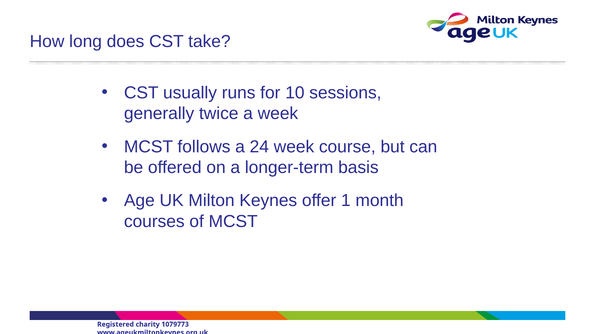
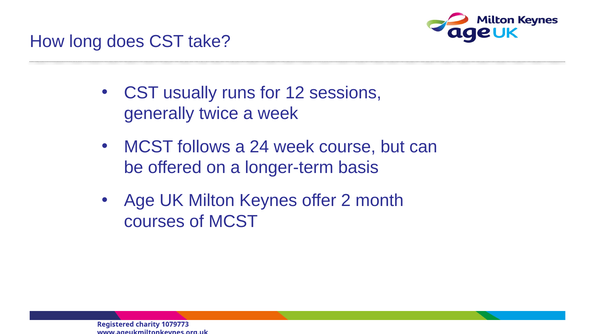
10: 10 -> 12 (295, 93)
1: 1 -> 2 (346, 201)
